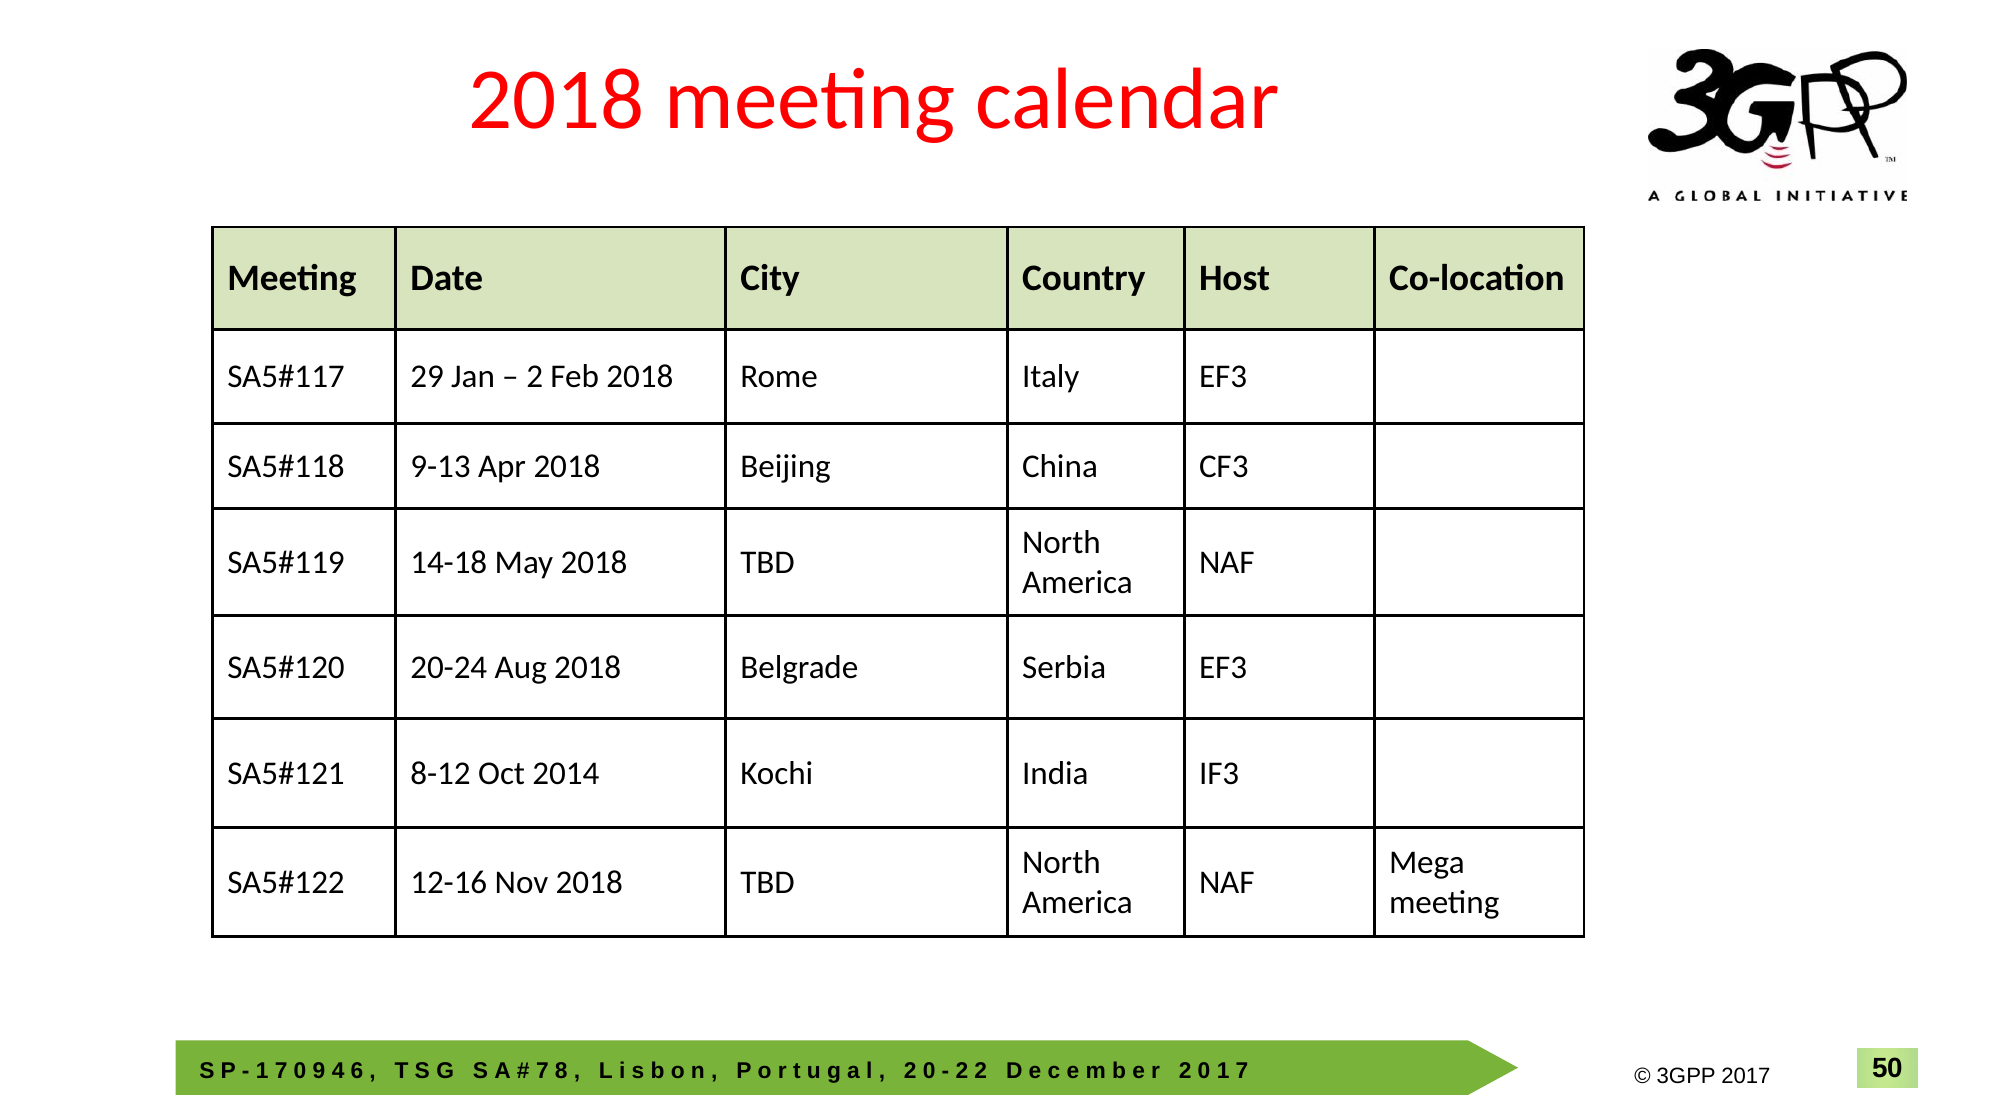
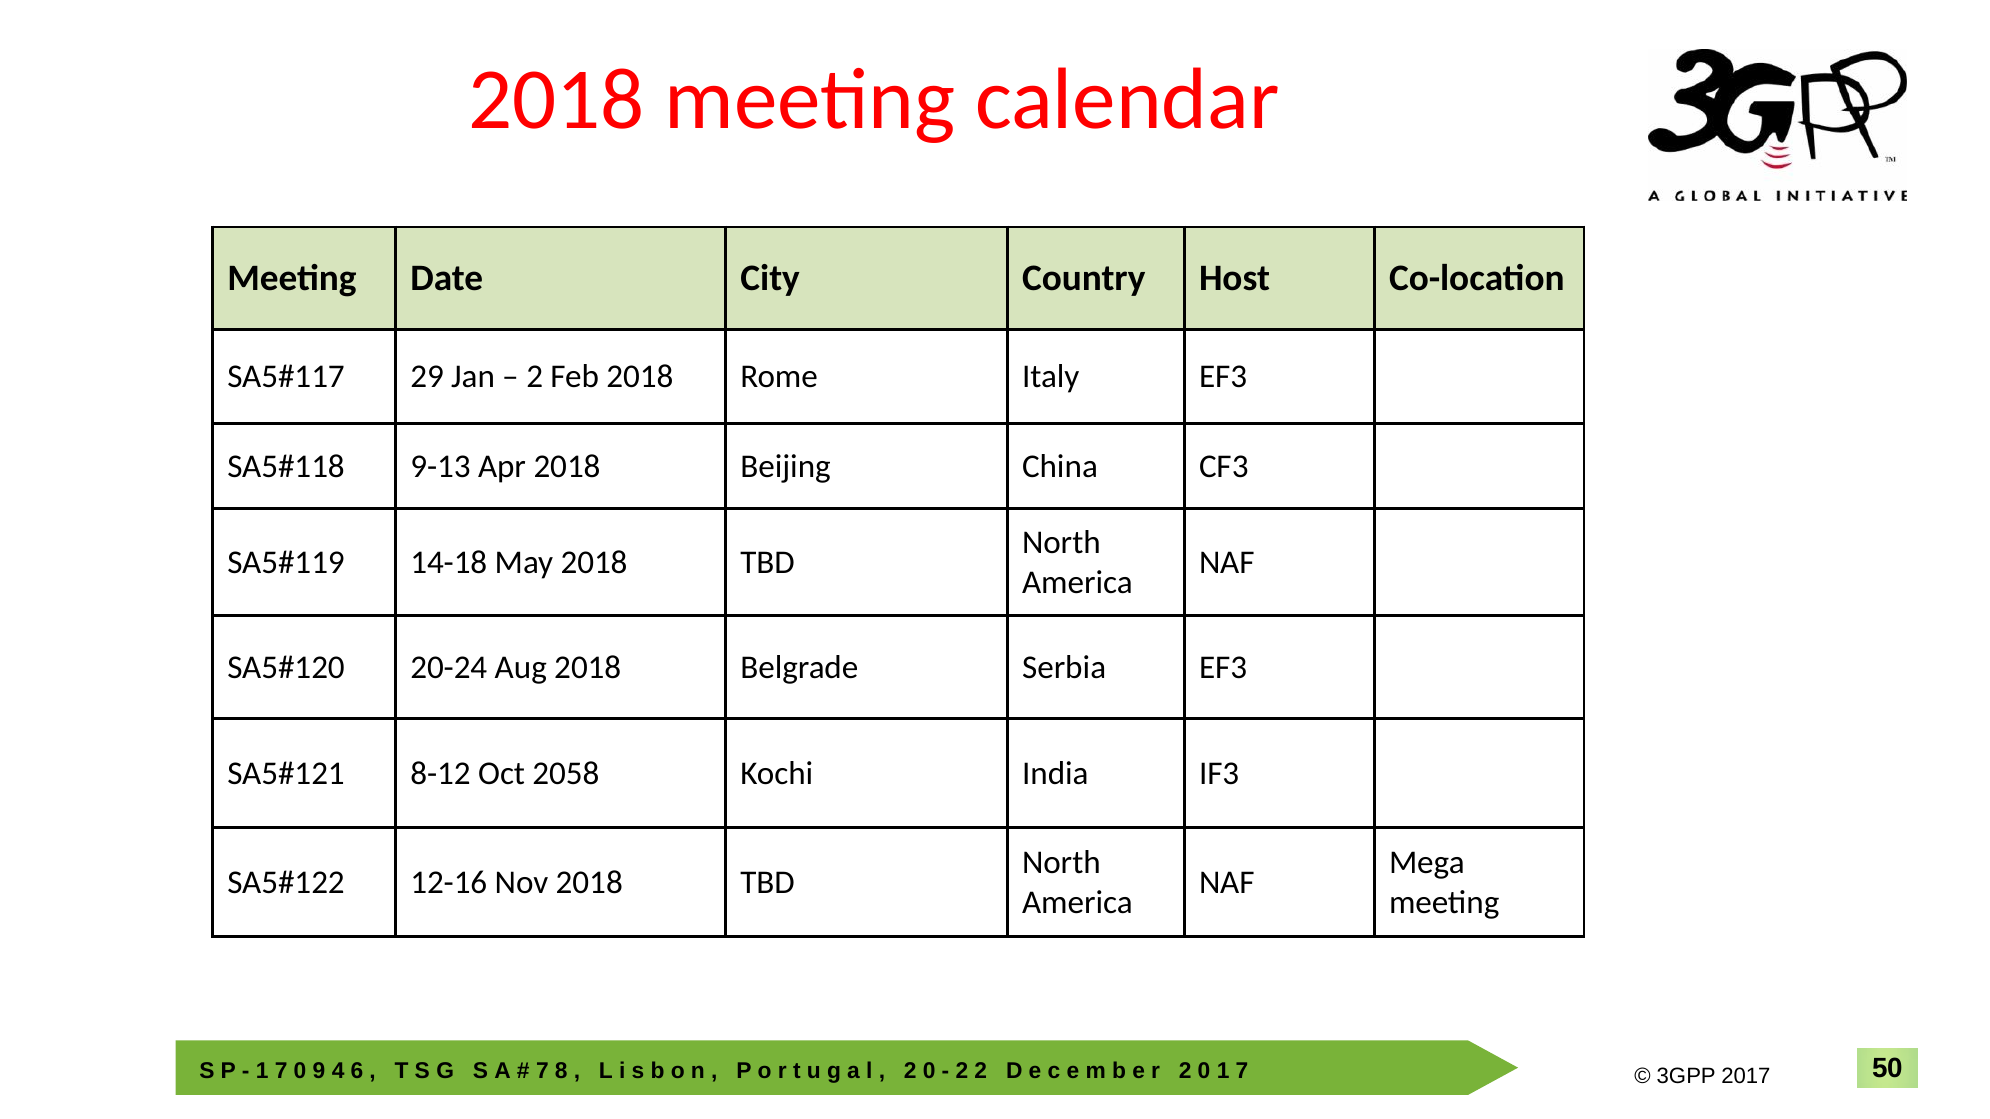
2014: 2014 -> 2058 (566, 774)
